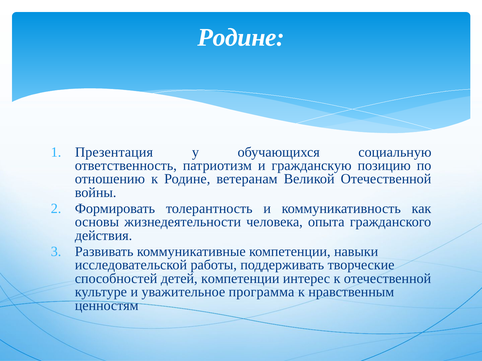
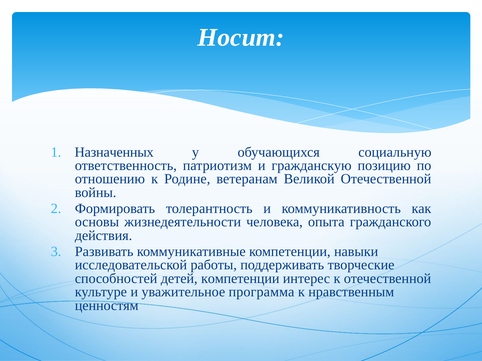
Родине: Родине -> Носит (241, 37)
Презентация: Презентация -> Назначенных (114, 152)
